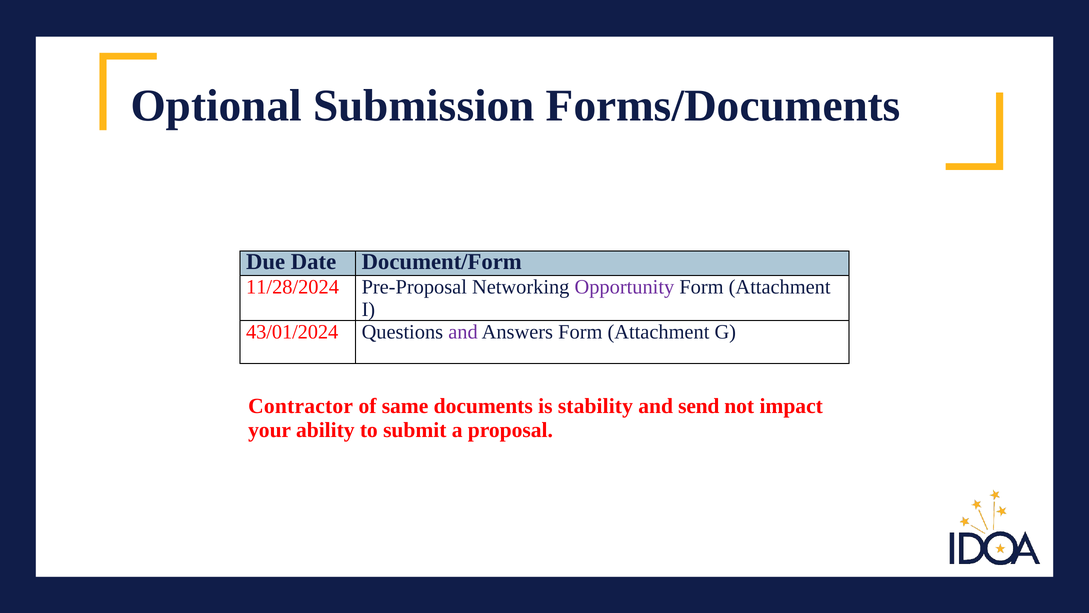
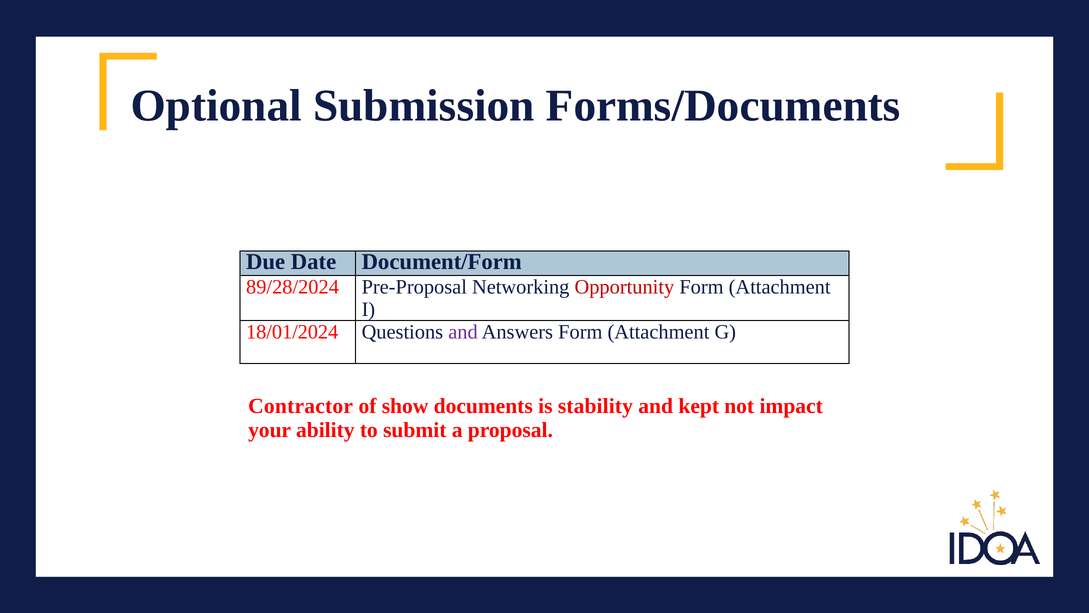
11/28/2024: 11/28/2024 -> 89/28/2024 (293, 287)
Opportunity colour: purple -> red (624, 287)
43/01/2024: 43/01/2024 -> 18/01/2024 (292, 332)
same: same -> show (405, 406)
send: send -> kept (699, 406)
